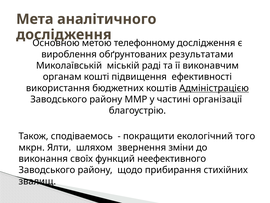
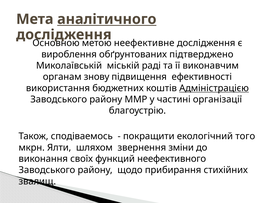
аналітичного underline: none -> present (107, 19)
телефонному: телефонному -> неефективне (144, 43)
результатами: результатами -> підтверджено (201, 54)
кошті: кошті -> знову (97, 77)
